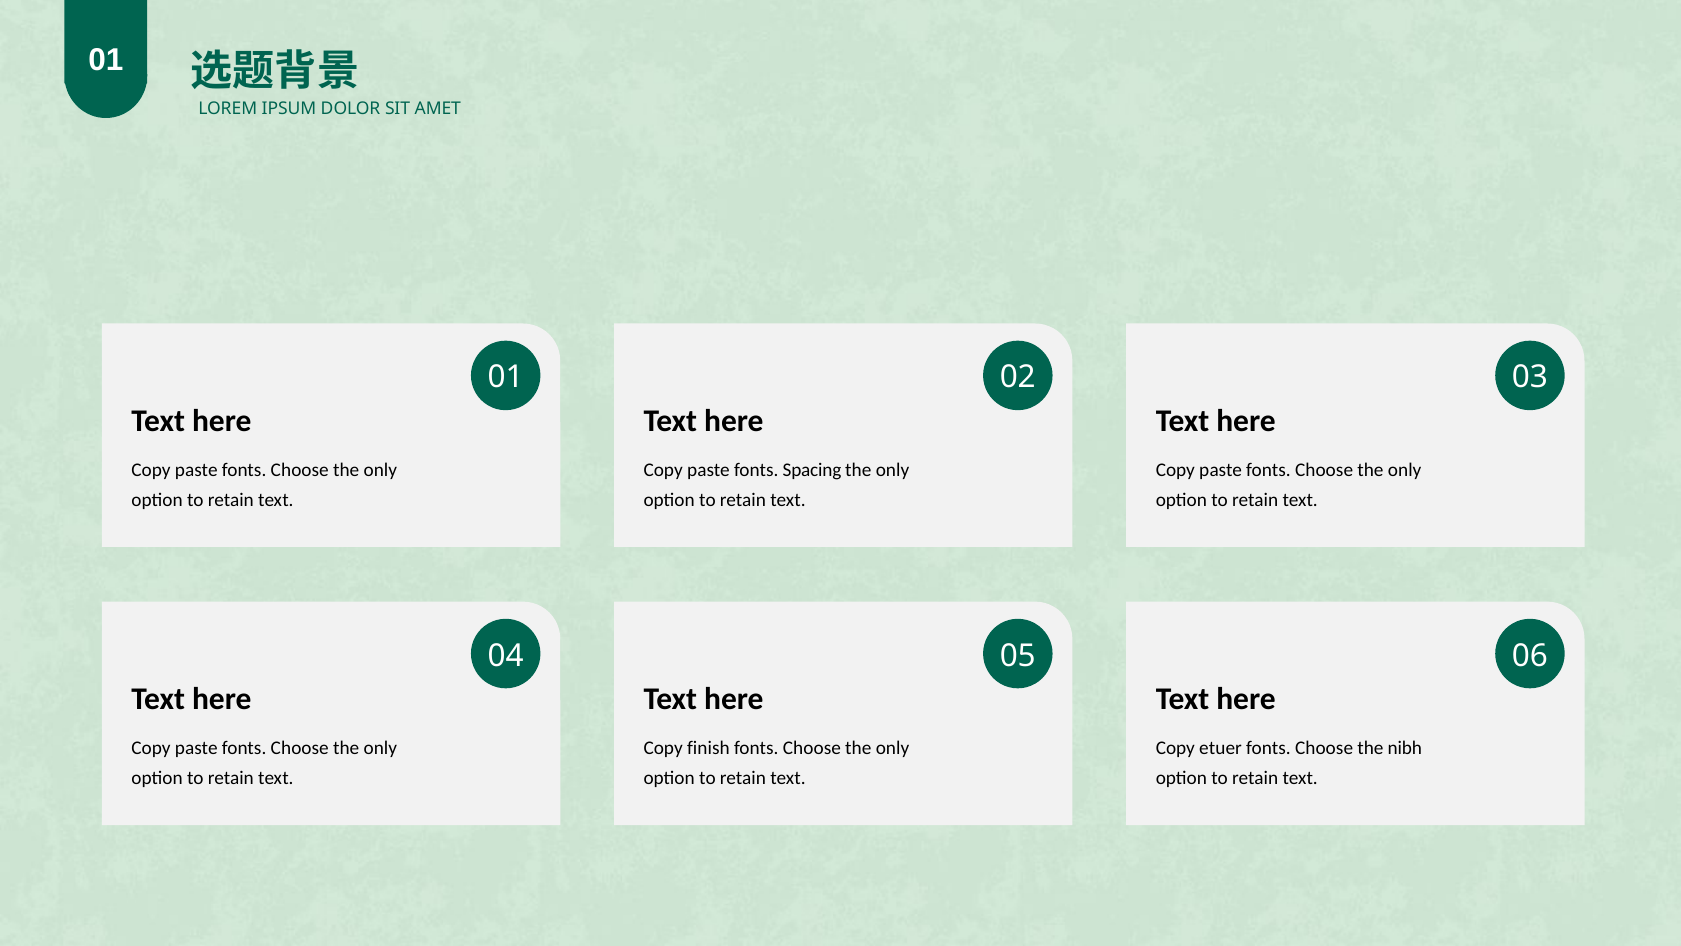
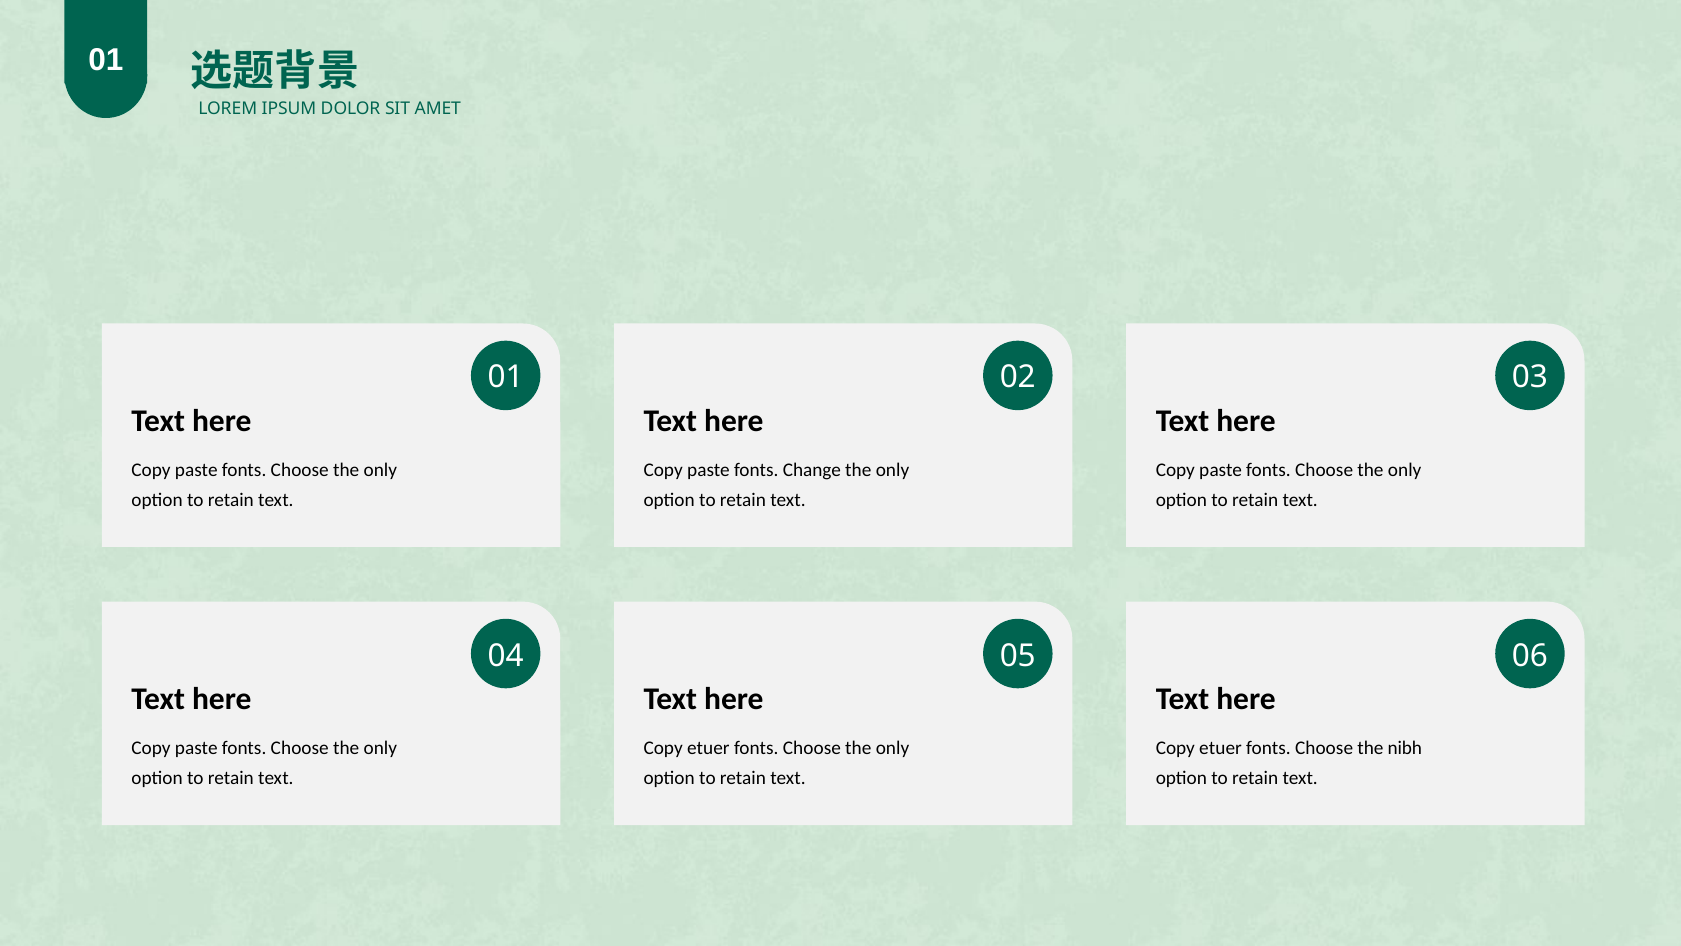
Spacing: Spacing -> Change (812, 470)
finish: finish -> etuer (708, 748)
